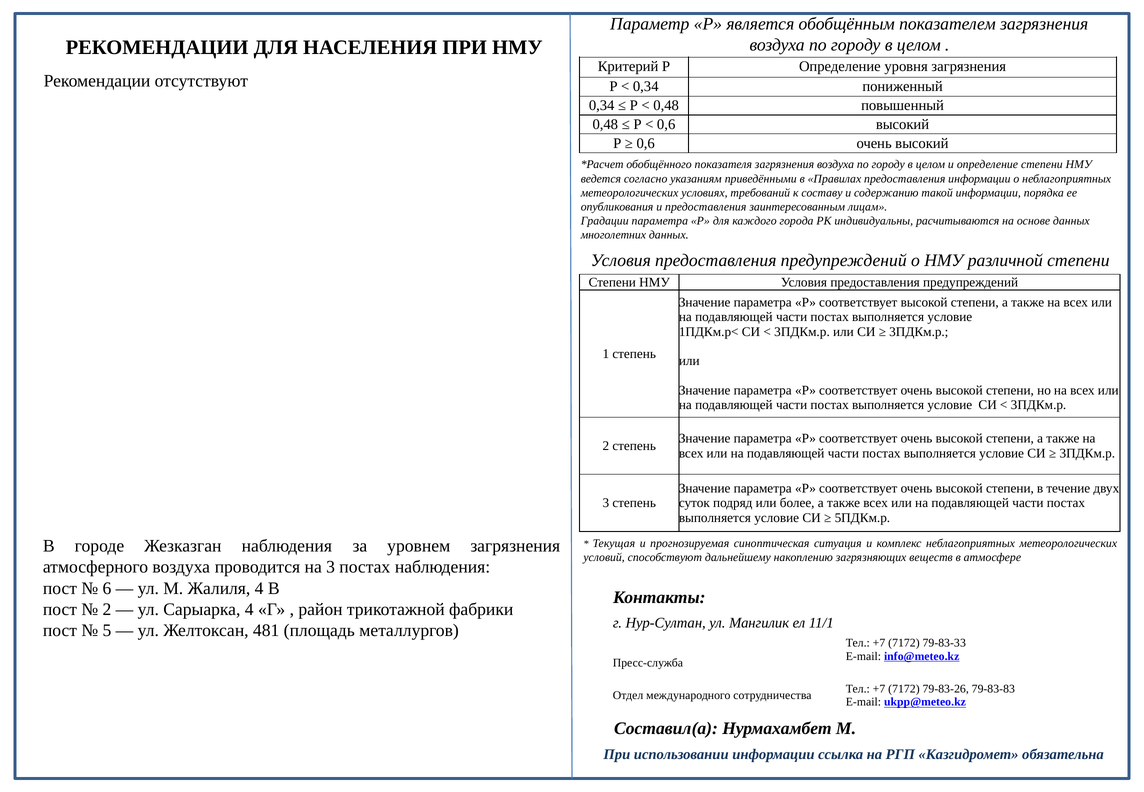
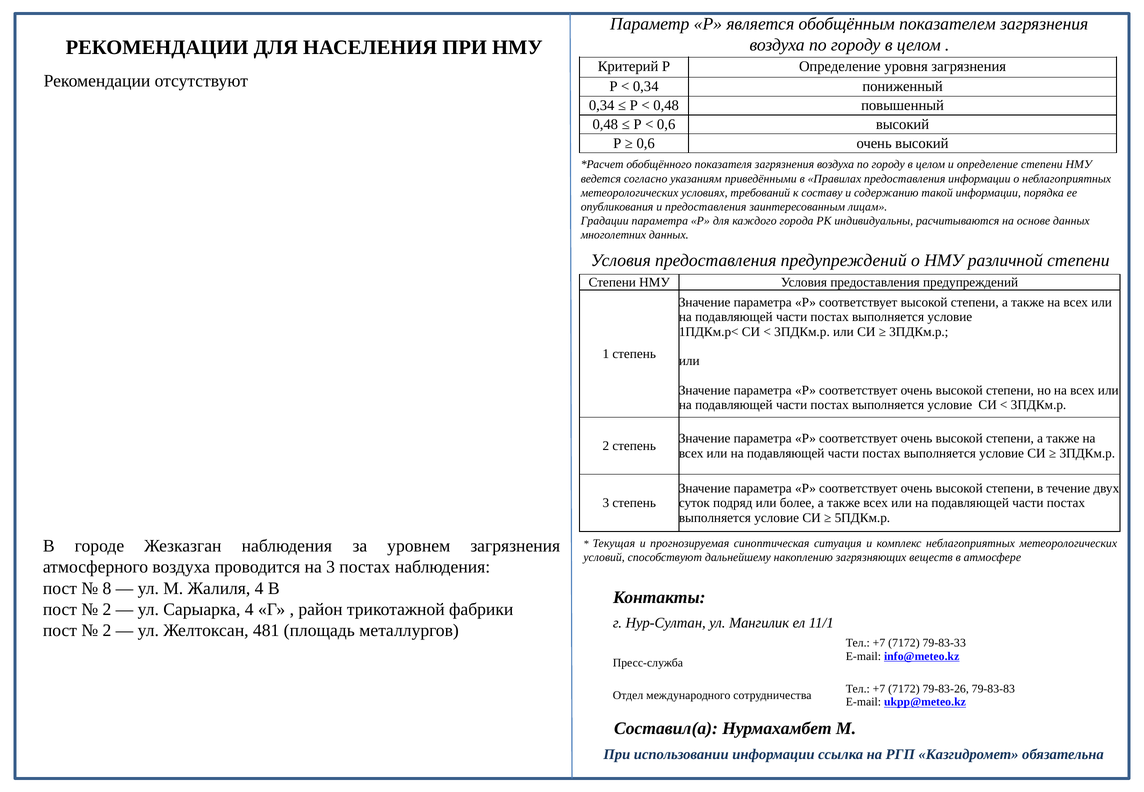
6: 6 -> 8 (107, 588)
5: 5 -> 2 (107, 630)
